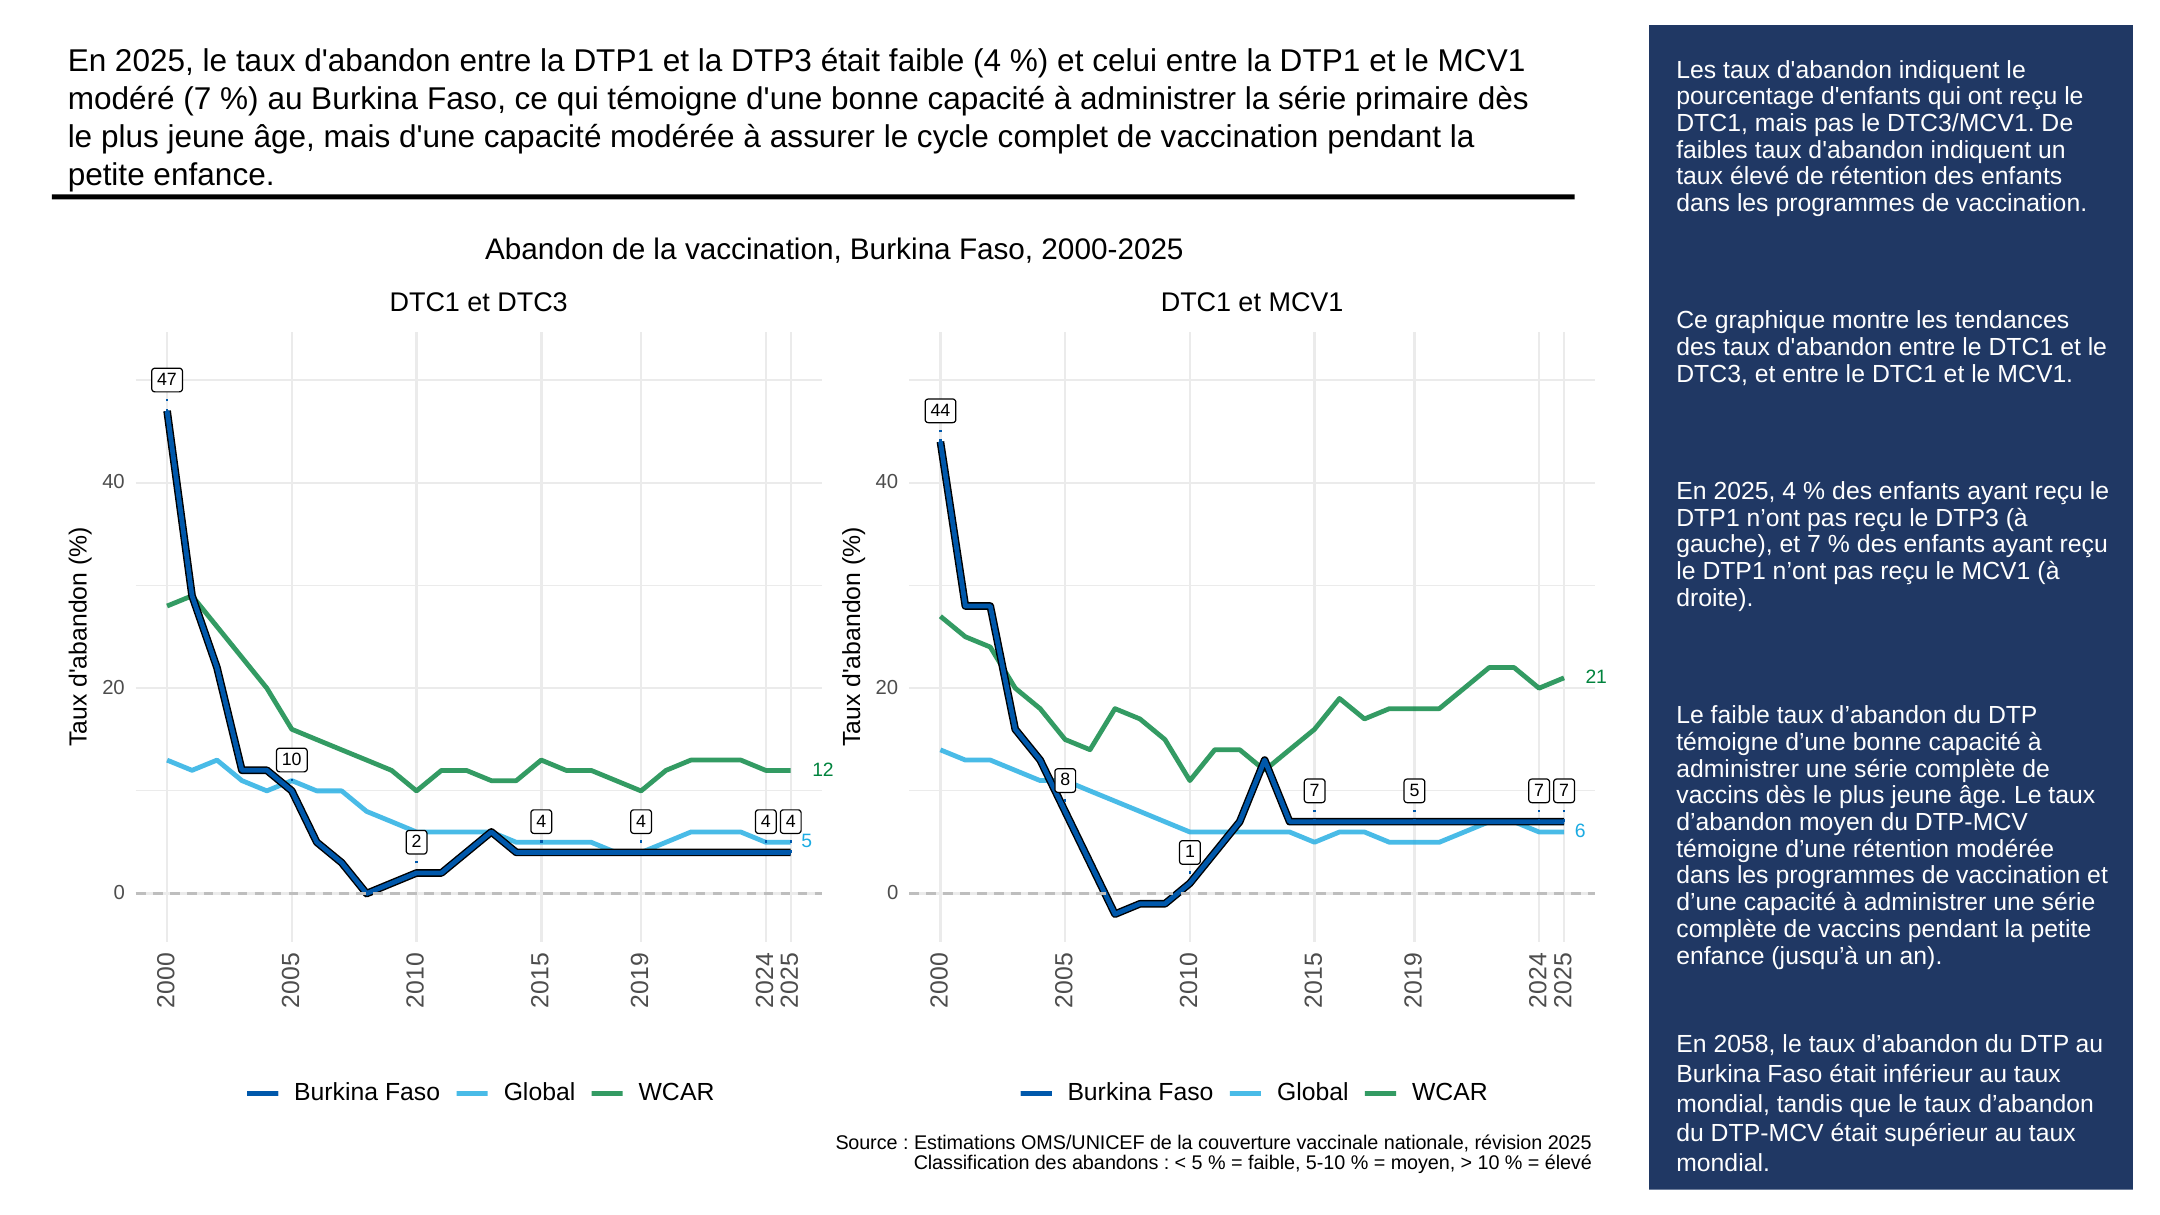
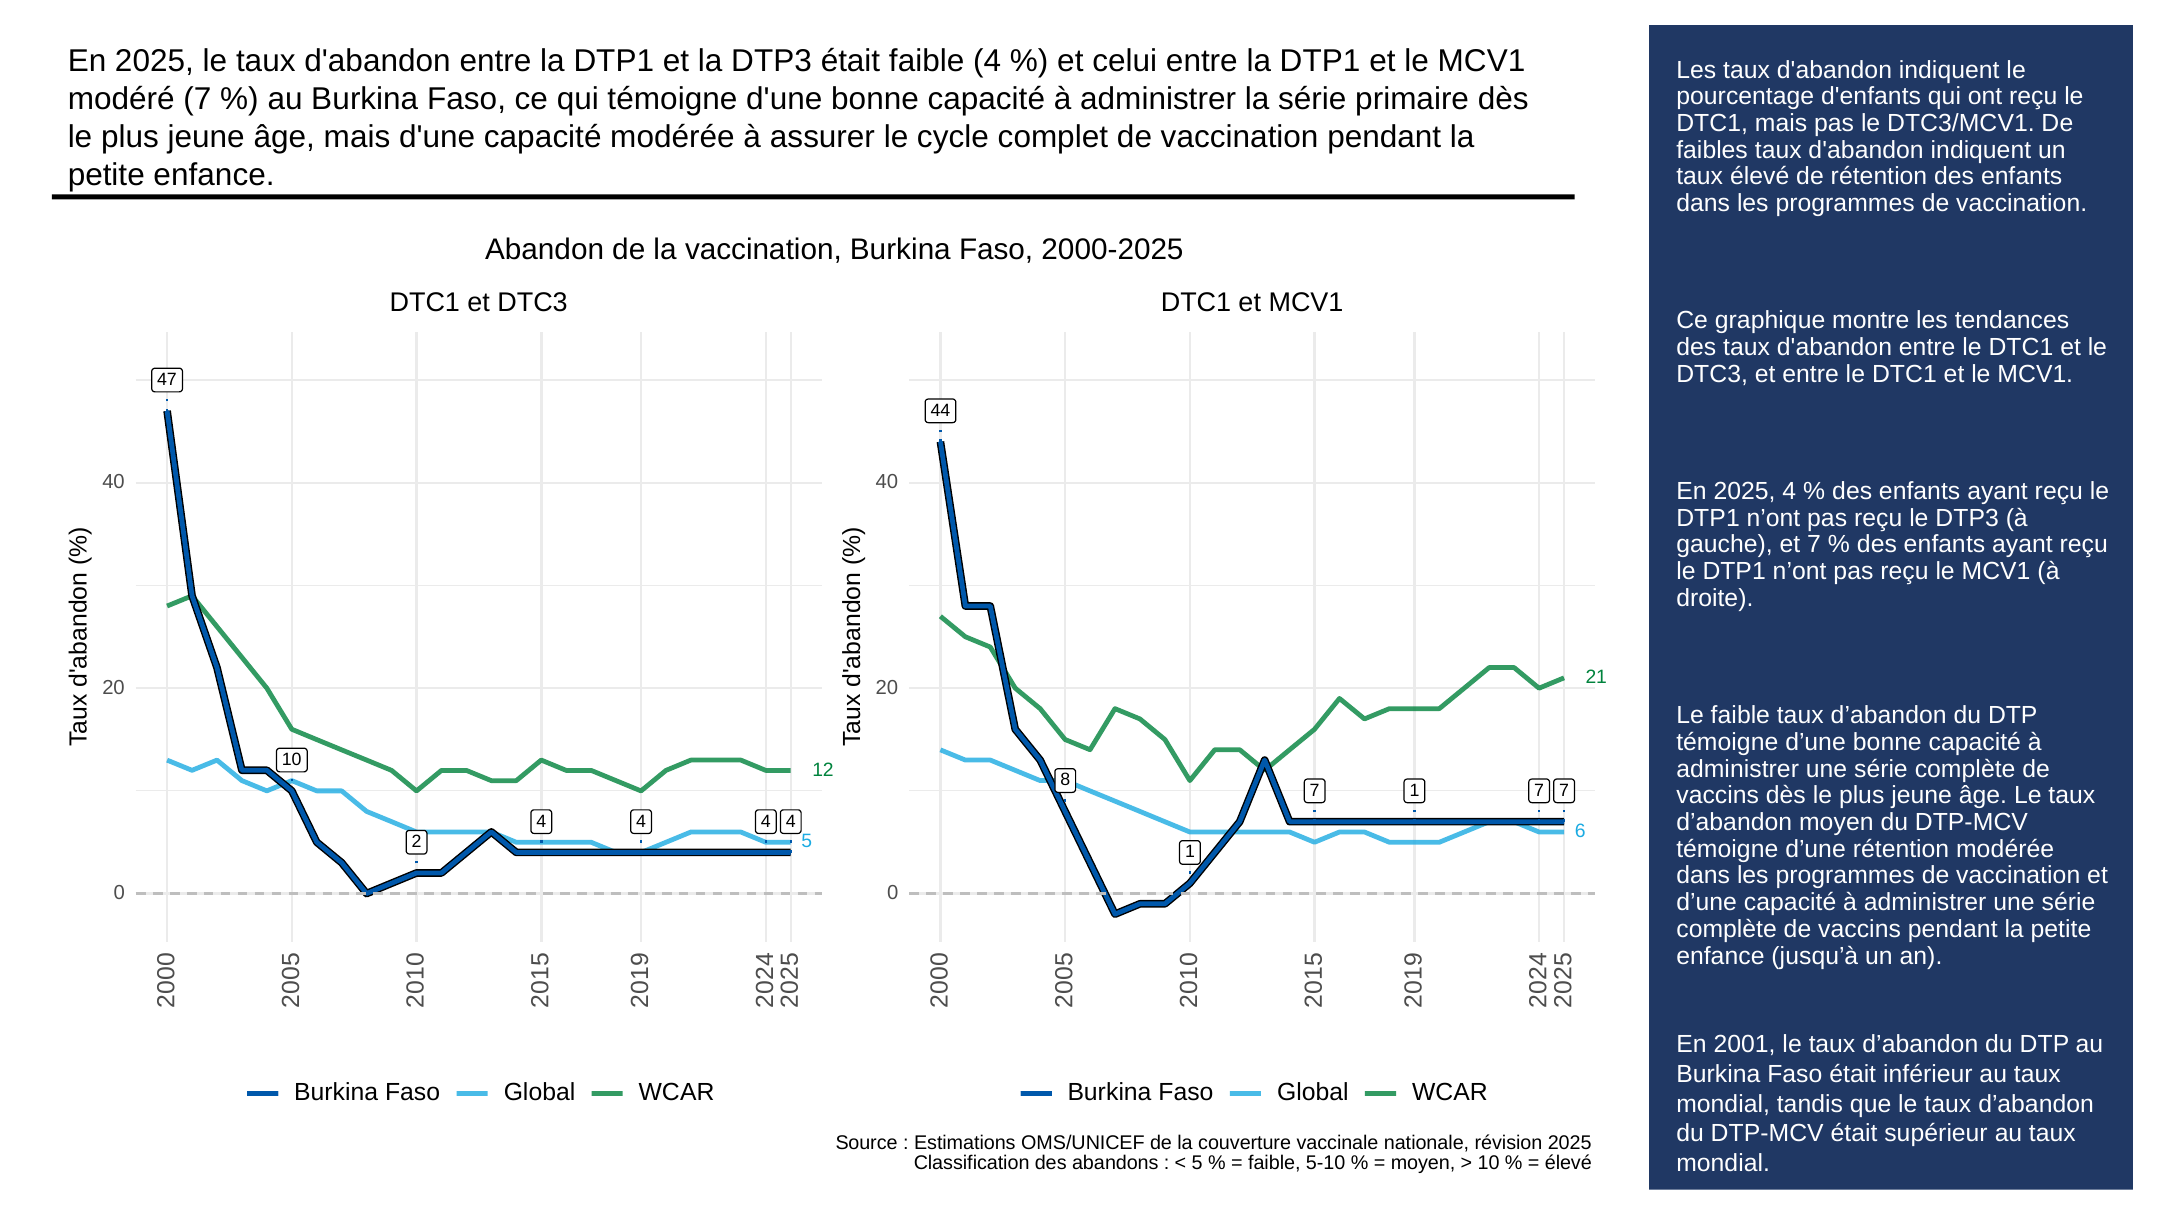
7 5: 5 -> 1 (1414, 791)
2058: 2058 -> 2001 (1745, 1045)
